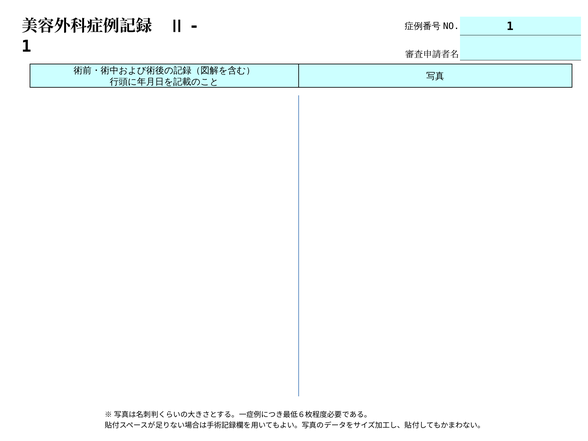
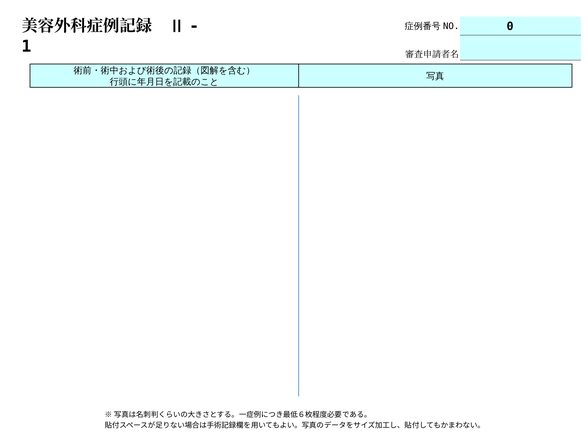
1: 1 -> 0 (510, 26)
